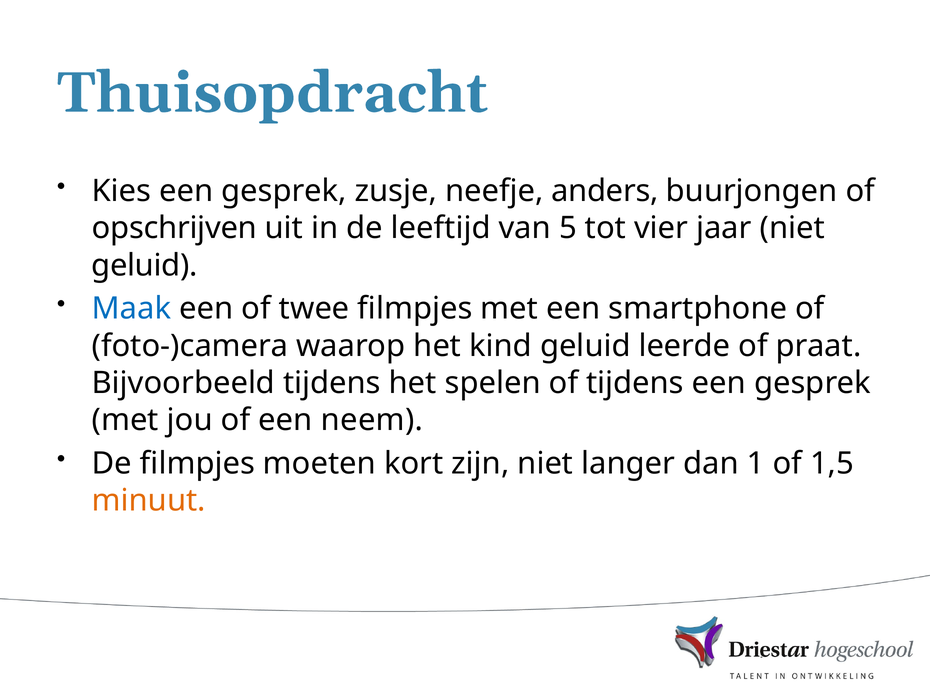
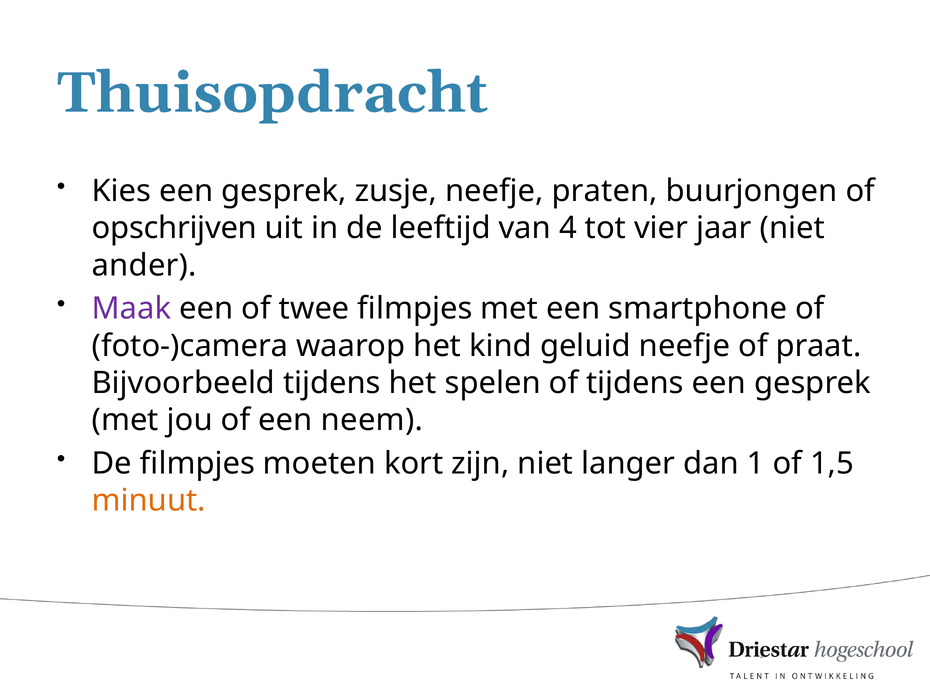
anders: anders -> praten (605, 191)
5: 5 -> 4 (568, 228)
geluid: geluid -> ander (144, 265)
Maak colour: blue -> purple (132, 309)
geluid leerde: leerde -> neefje (684, 346)
